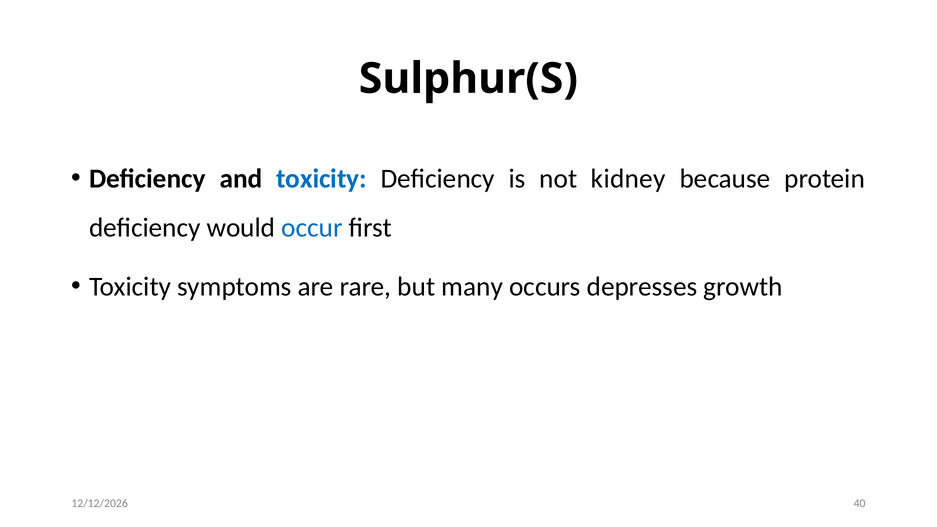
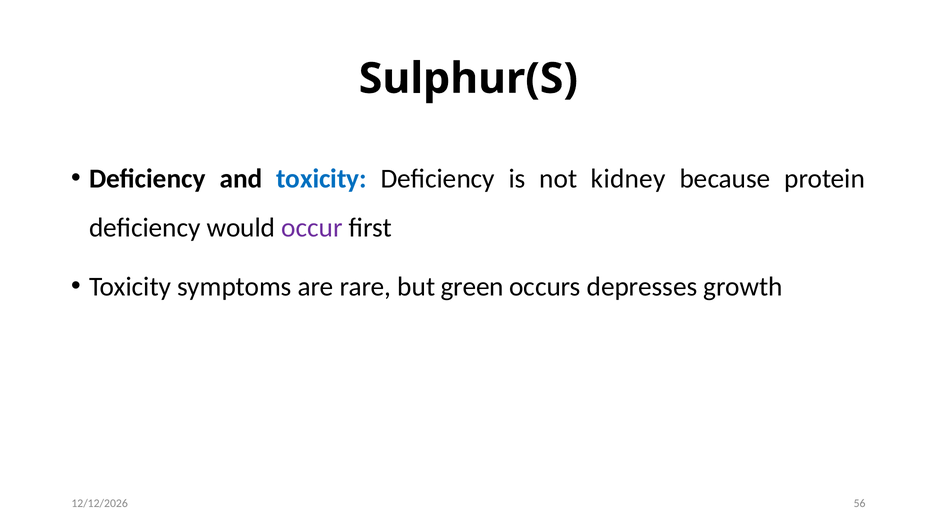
occur colour: blue -> purple (312, 228)
many: many -> green (472, 287)
40: 40 -> 56 (860, 503)
